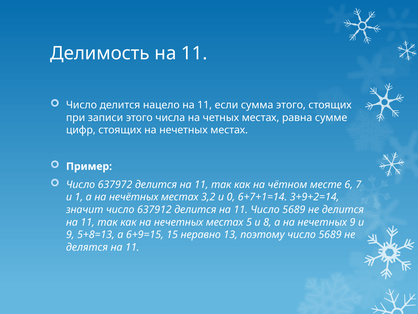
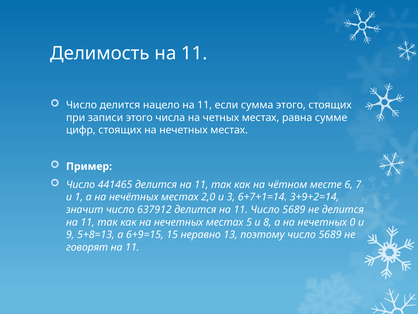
637972: 637972 -> 441465 (115, 184)
3,2: 3,2 -> 2,0 (208, 197)
0: 0 -> 3 (231, 197)
нечетных 9: 9 -> 0 (352, 222)
делятся: делятся -> говорят (87, 247)
